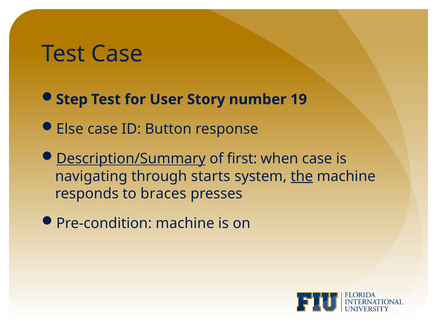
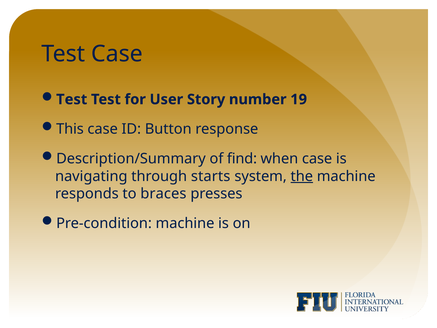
Step: Step -> Test (72, 99)
Else: Else -> This (70, 129)
Description/Summary underline: present -> none (131, 159)
first: first -> find (242, 159)
